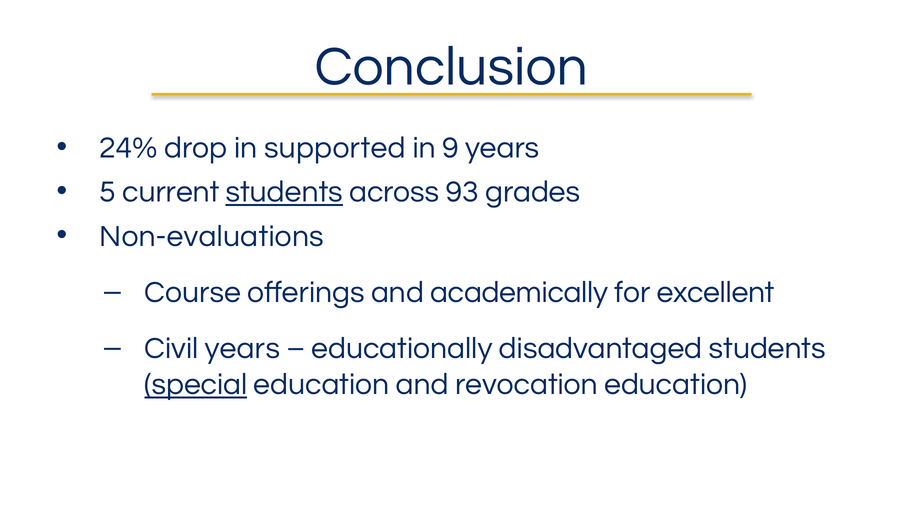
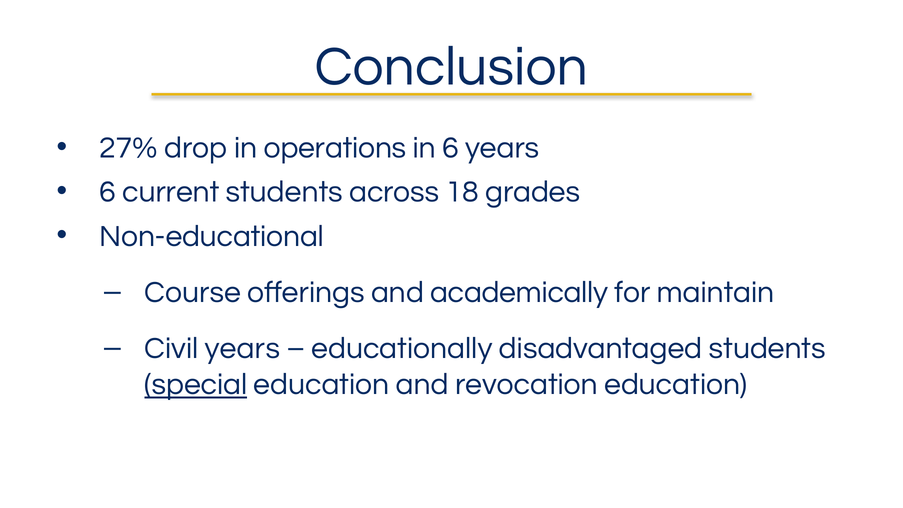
24%: 24% -> 27% (129, 148)
supported: supported -> operations (335, 148)
in 9: 9 -> 6 (451, 148)
5: 5 -> 6 (108, 192)
students underline: present -> none (284, 192)
93: 93 -> 18 (462, 192)
Non-evaluations: Non-evaluations -> Non-educational (212, 236)
excellent: excellent -> maintain (716, 292)
